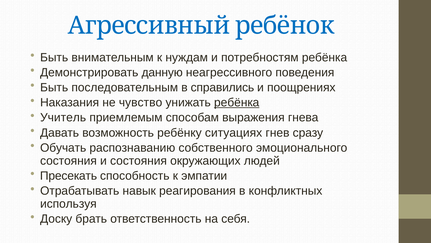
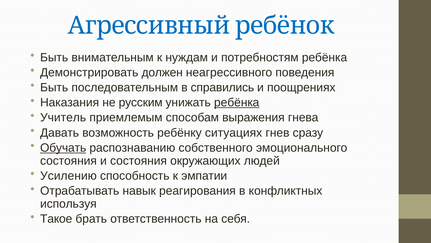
данную: данную -> должен (162, 72)
чувство: чувство -> русским (141, 102)
Обучать underline: none -> present (63, 148)
Пресекать: Пресекать -> Усилению (68, 175)
Доску: Доску -> Такое (56, 218)
